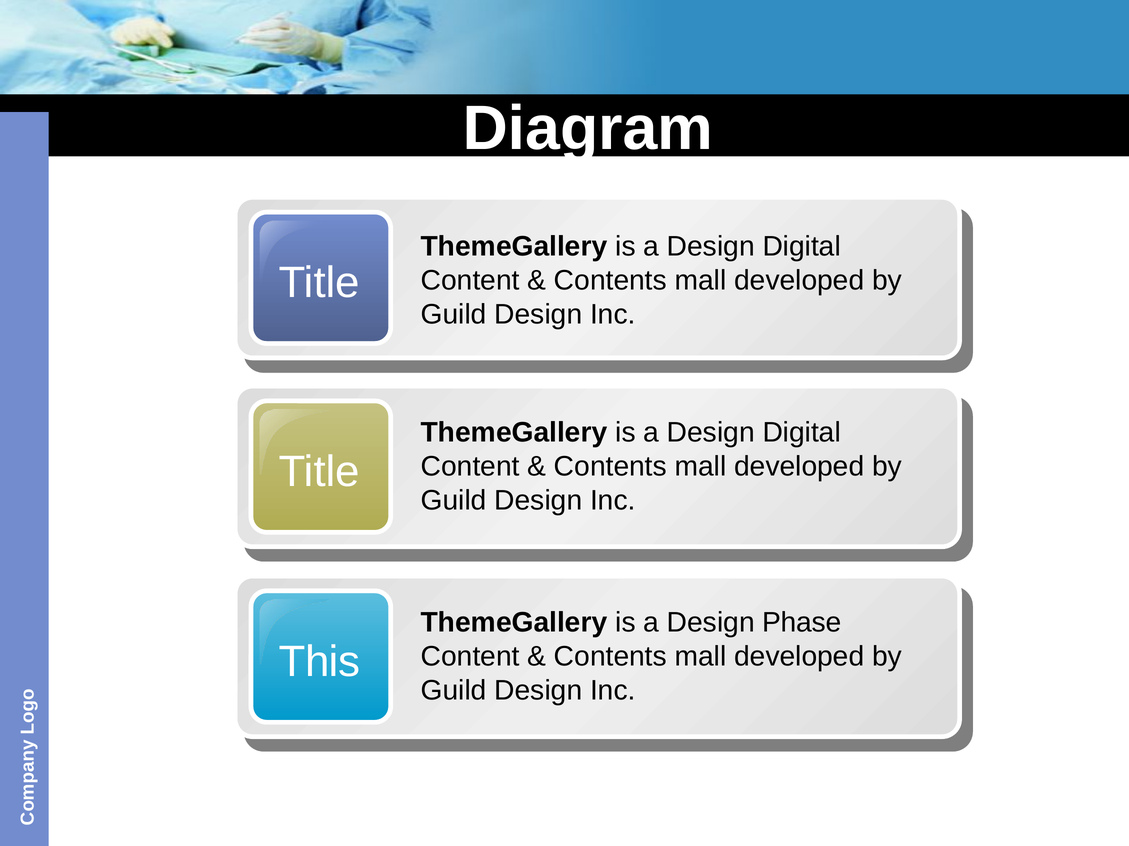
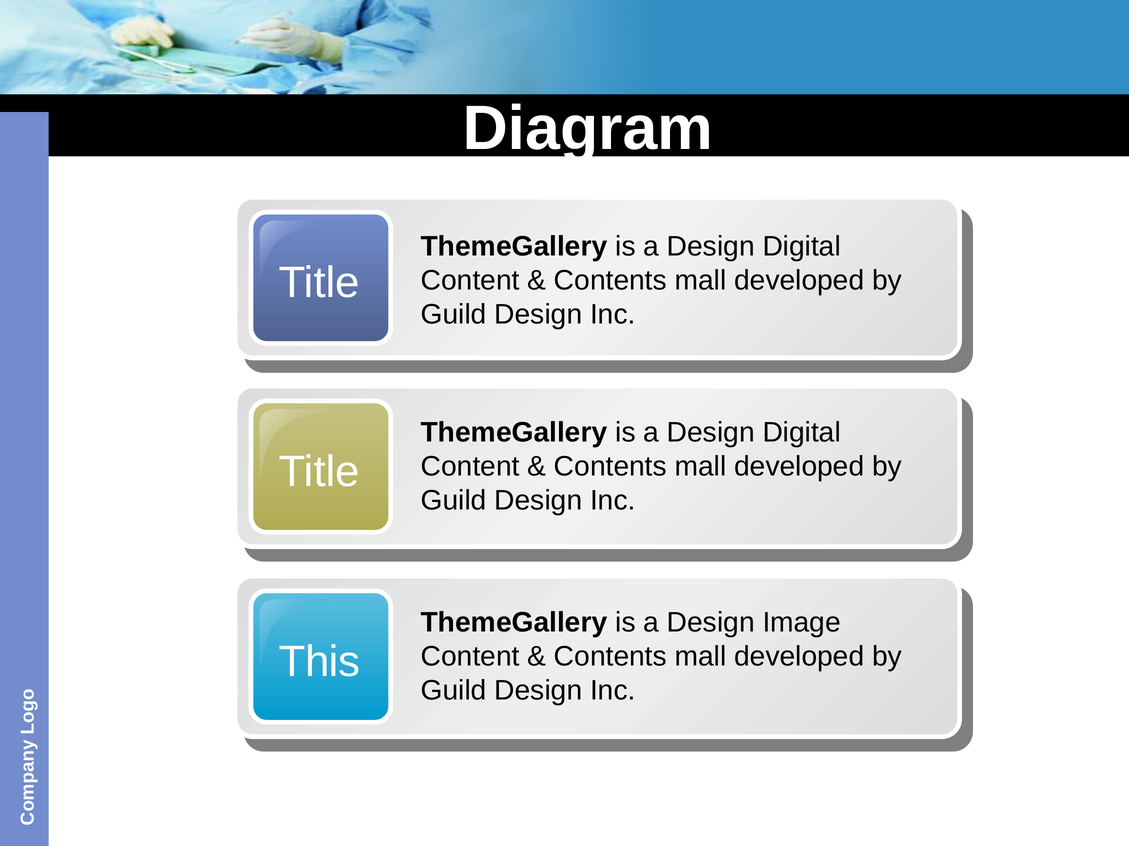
Phase: Phase -> Image (802, 623)
